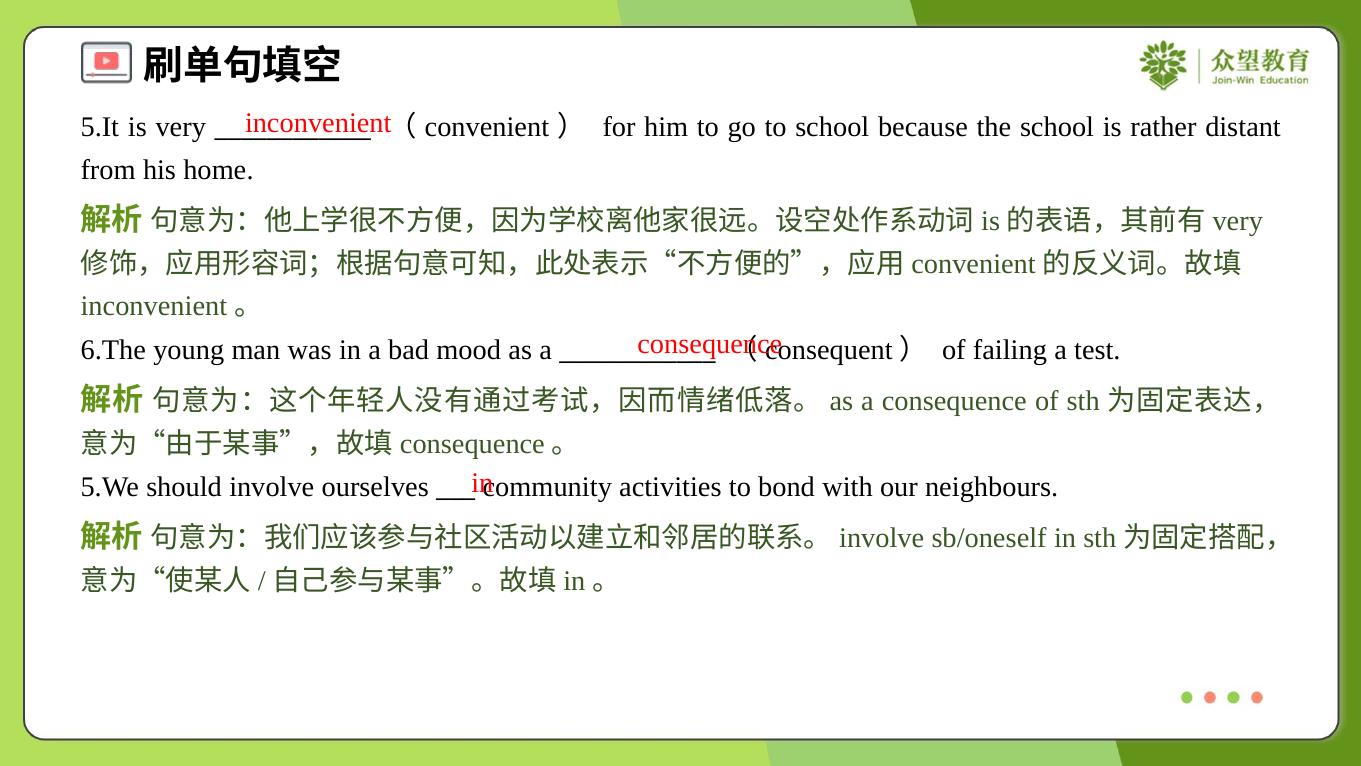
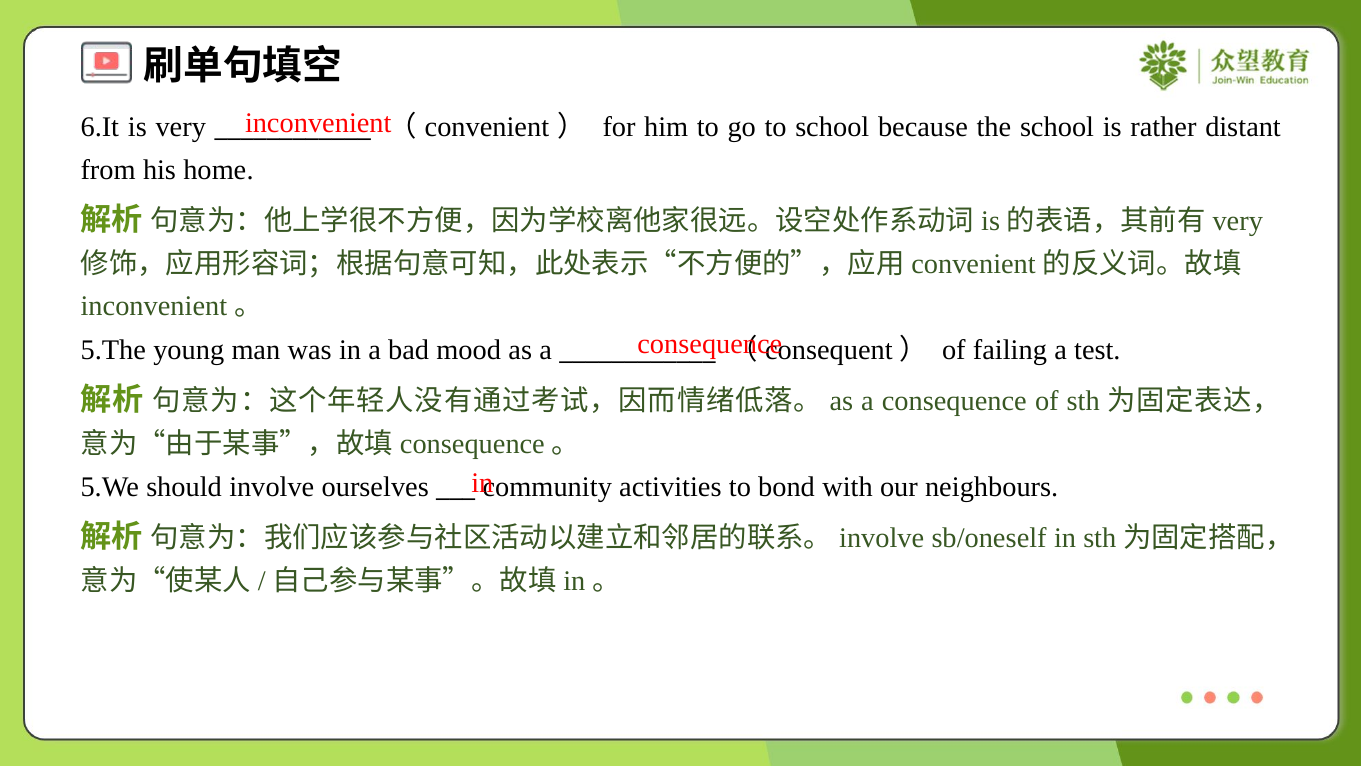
5.It: 5.It -> 6.It (100, 128)
6.The: 6.The -> 5.The (113, 350)
